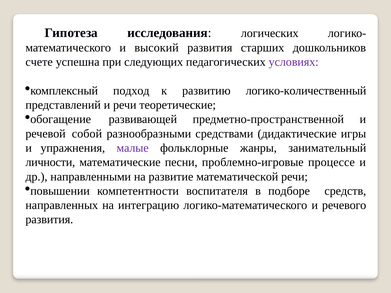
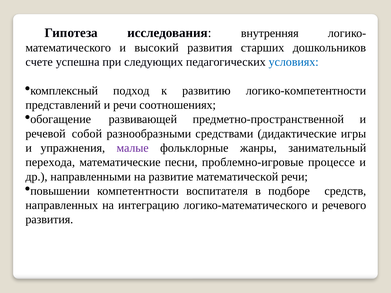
логических: логических -> внутренняя (270, 33)
условиях colour: purple -> blue (294, 62)
логико-количественный: логико-количественный -> логико-компетентности (306, 91)
теоретические: теоретические -> соотношениях (178, 105)
личности: личности -> перехода (50, 162)
